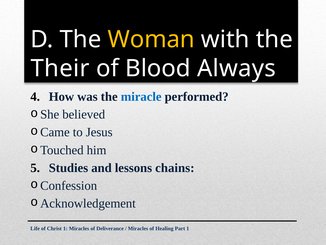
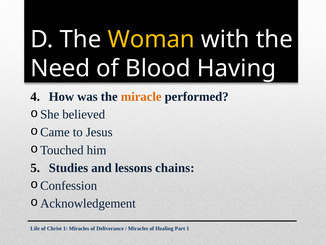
Their: Their -> Need (60, 68)
Always: Always -> Having (237, 68)
miracle colour: blue -> orange (141, 97)
